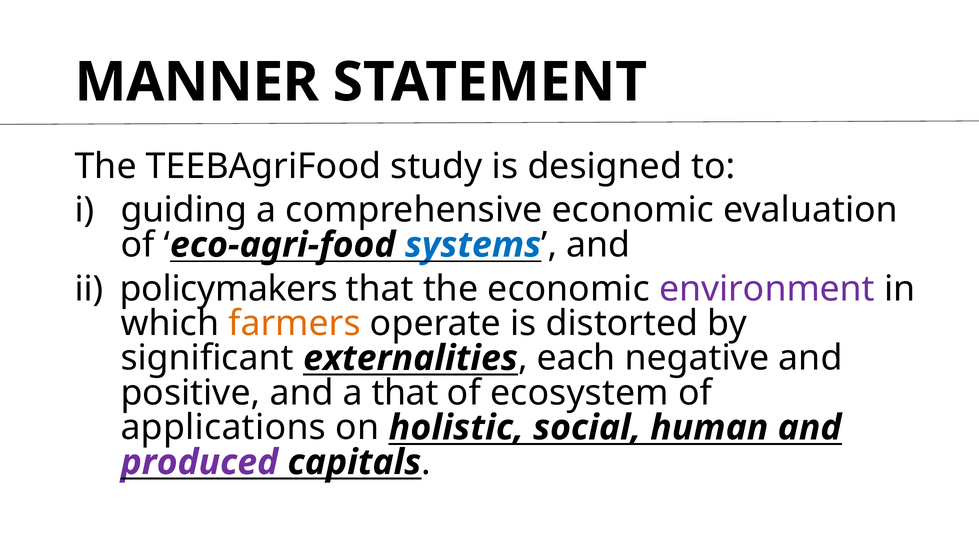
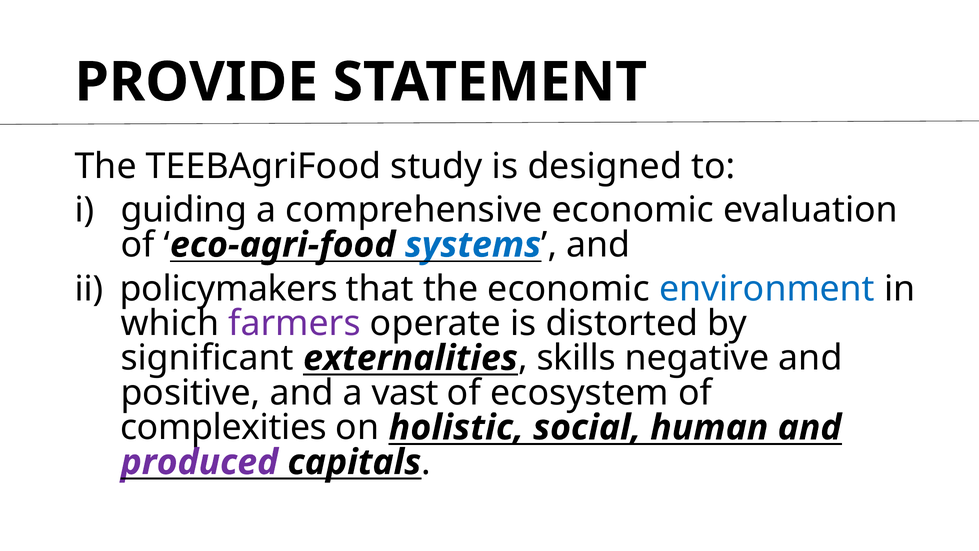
MANNER: MANNER -> PROVIDE (196, 82)
environment colour: purple -> blue (767, 289)
farmers colour: orange -> purple (295, 323)
each: each -> skills (576, 358)
a that: that -> vast (405, 393)
applications: applications -> complexities (224, 427)
